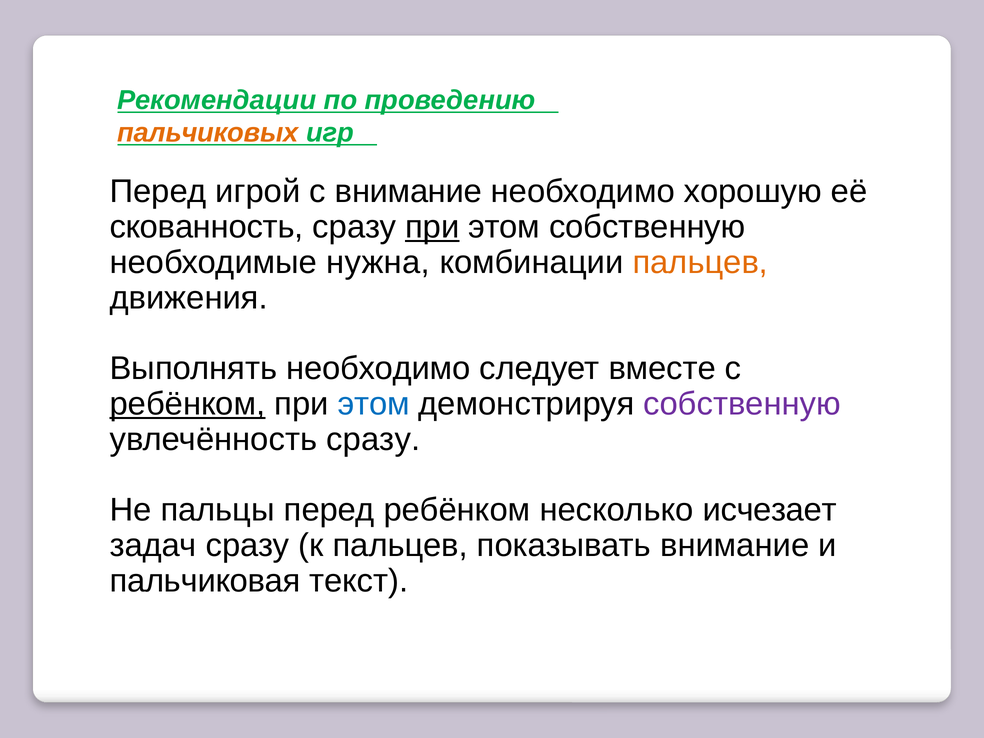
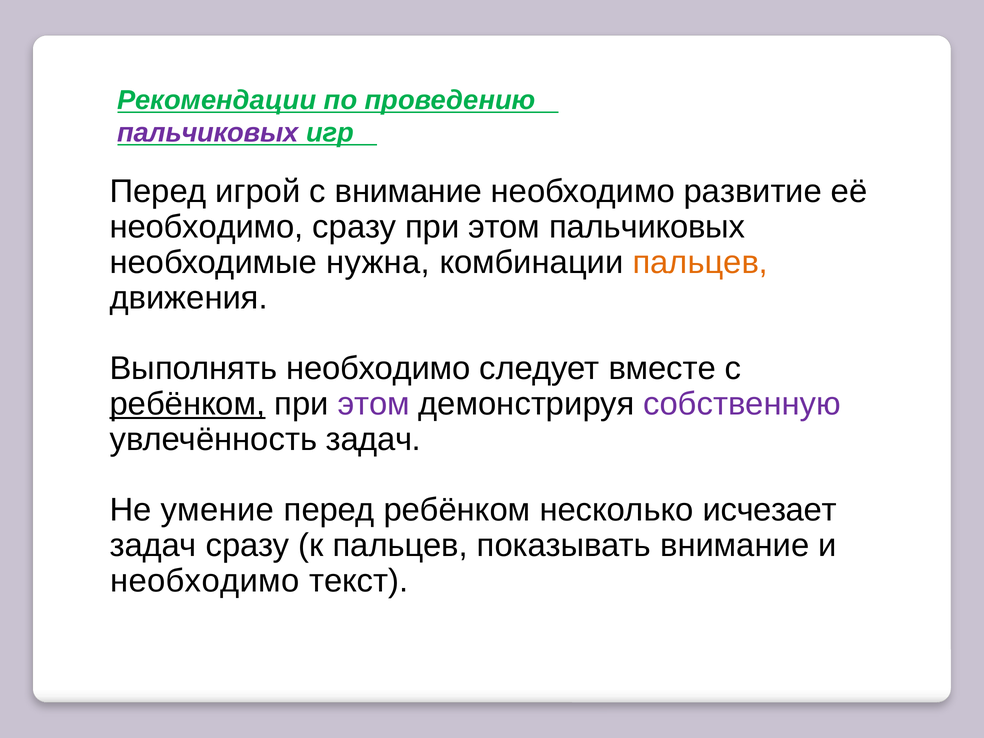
пальчиковых colour: orange -> purple (208, 133)
хорошую: хорошую -> развитие (753, 191)
скованность: скованность -> необходимо (207, 227)
при underline: present -> none (432, 227)
этом собственную: собственную -> пальчиковых (647, 227)
этом colour: blue -> purple (374, 404)
увлечённость сразу: сразу -> задач (373, 439)
пальцы: пальцы -> умение (217, 510)
пальчиковая: пальчиковая -> необходимо (205, 581)
